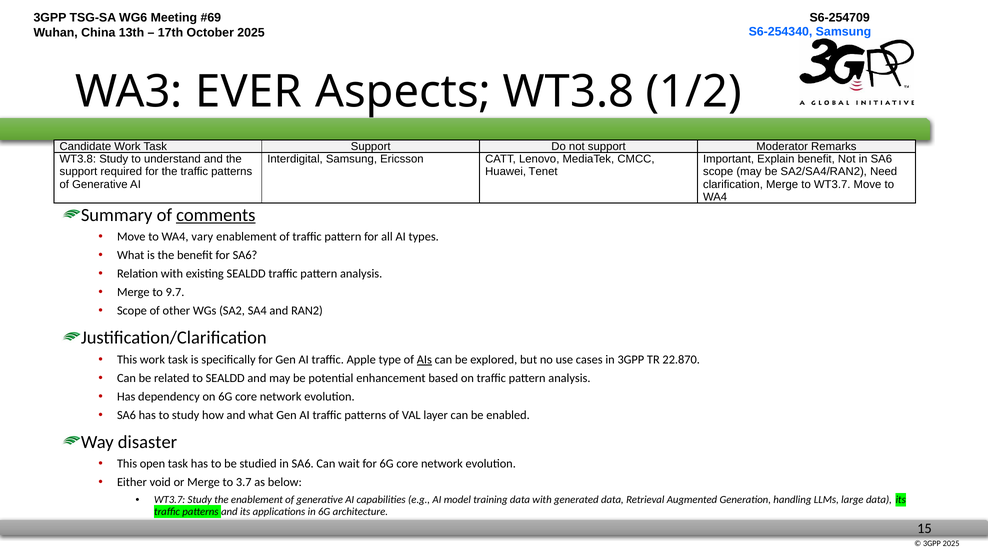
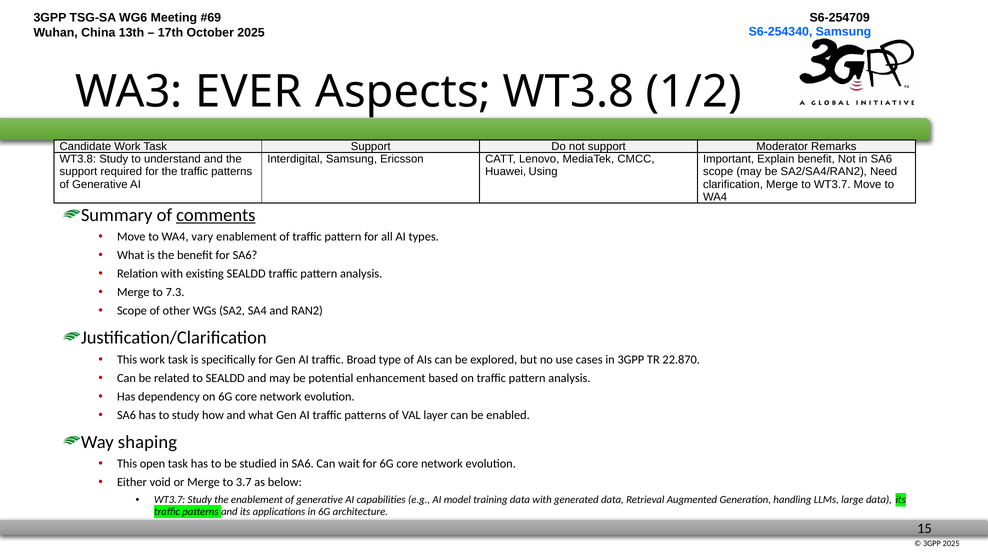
Tenet: Tenet -> Using (543, 172)
9.7: 9.7 -> 7.3 (175, 292)
Apple: Apple -> Broad (361, 359)
AIs underline: present -> none (424, 359)
disaster: disaster -> shaping (147, 442)
